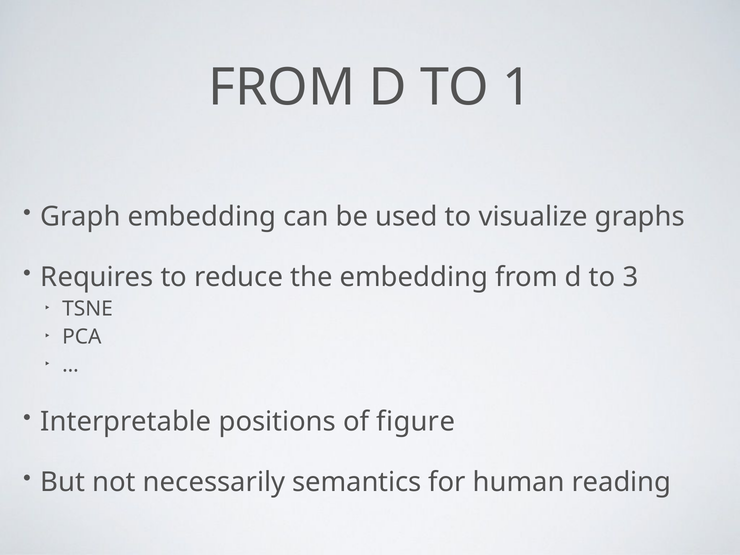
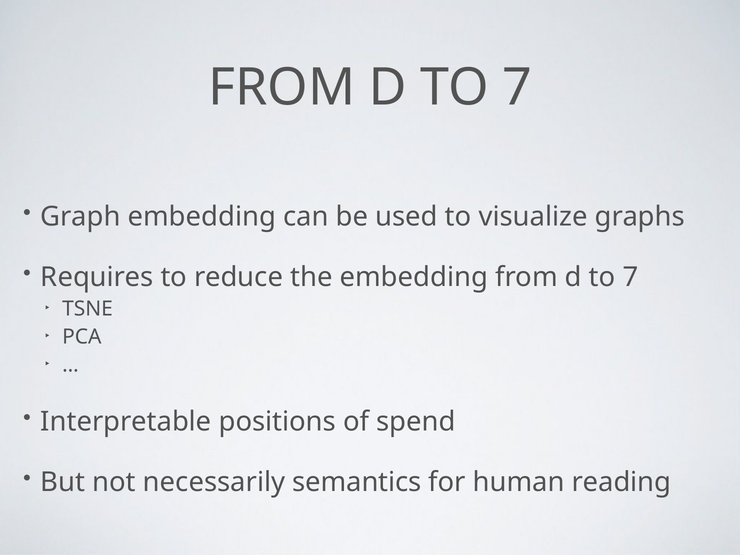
1: 1 -> 7 (517, 87)
3: 3 -> 7 (630, 277)
figure: figure -> spend (416, 422)
